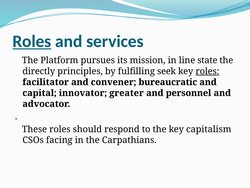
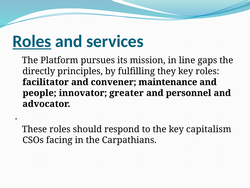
state: state -> gaps (207, 60)
seek: seek -> they (167, 71)
roles underline: present -> none (207, 71)
bureaucratic: bureaucratic -> maintenance (168, 82)
capital;: capital; -> people; (39, 93)
